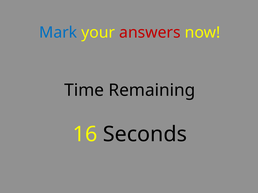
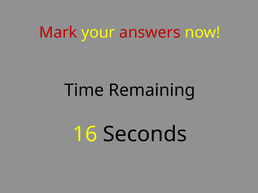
Mark colour: blue -> red (58, 33)
